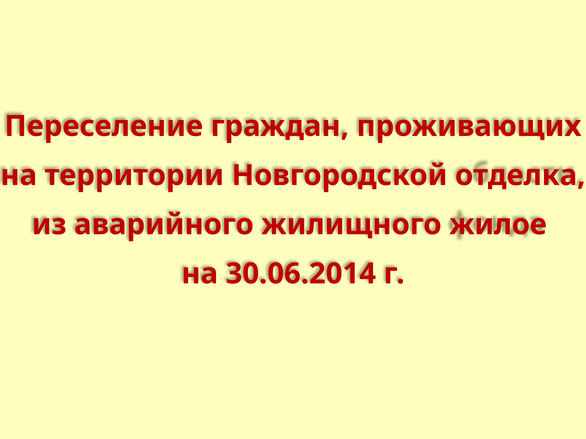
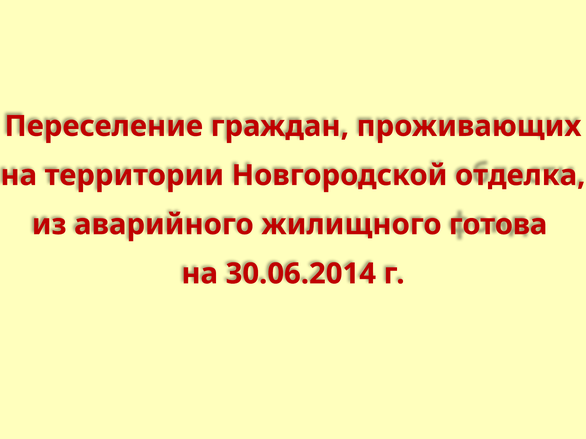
жилое: жилое -> готова (498, 225)
